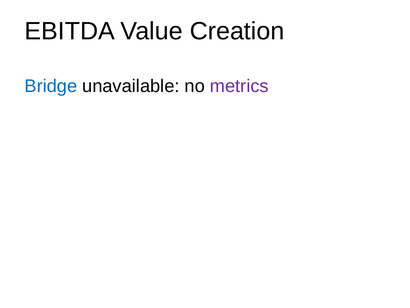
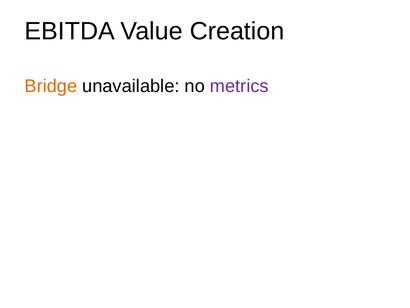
Bridge colour: blue -> orange (51, 86)
